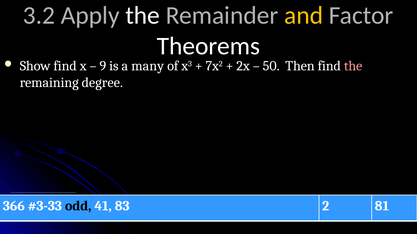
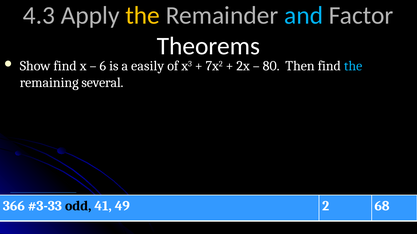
3.2: 3.2 -> 4.3 (39, 15)
the colour: white -> yellow (143, 15)
and colour: yellow -> light blue (304, 15)
9: 9 -> 6 (103, 66)
many: many -> easily (148, 66)
50: 50 -> 80 (271, 66)
the colour: pink -> light blue (353, 66)
degree: degree -> several (102, 83)
83: 83 -> 49 (122, 207)
81: 81 -> 68 (382, 207)
